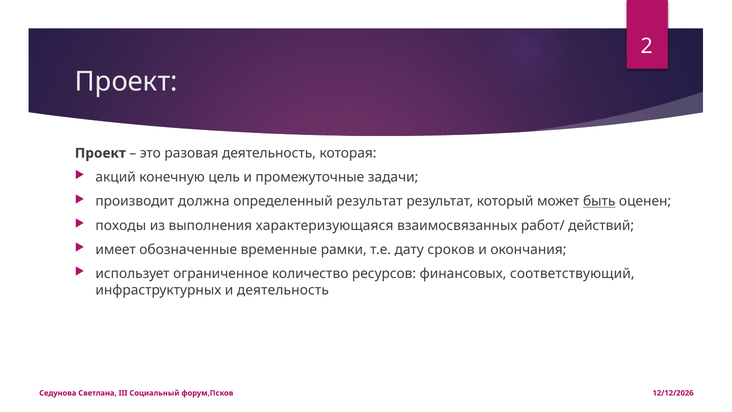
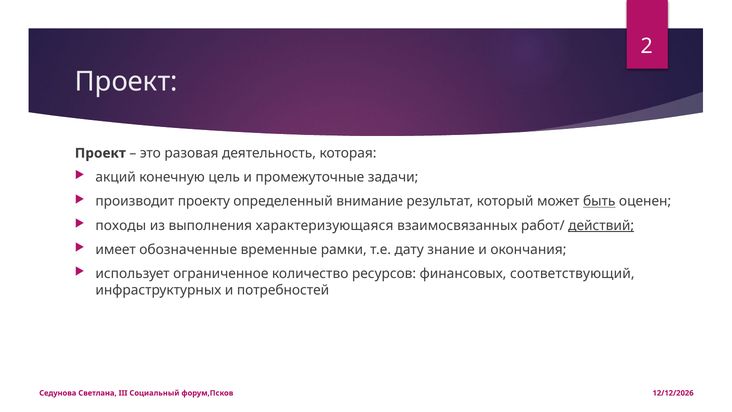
должна: должна -> проекту (204, 201)
определенный результат: результат -> внимание (370, 201)
действий underline: none -> present (601, 225)
сроков: сроков -> знание (451, 249)
и деятельность: деятельность -> потребностей (283, 290)
